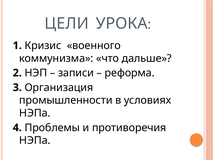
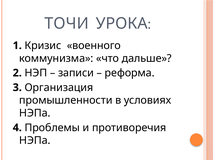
ЦЕЛИ: ЦЕЛИ -> ТОЧИ (67, 24)
